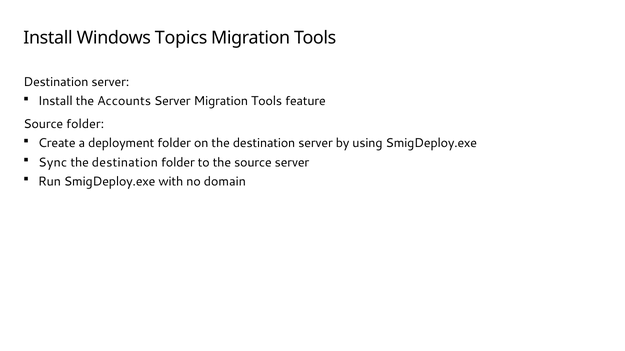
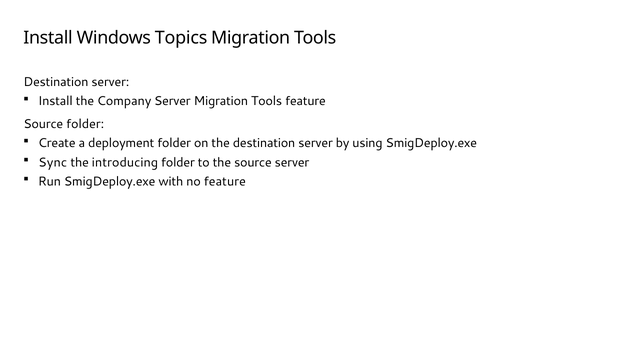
Accounts: Accounts -> Company (124, 101)
destination: destination -> introducing (125, 163)
no domain: domain -> feature (225, 182)
